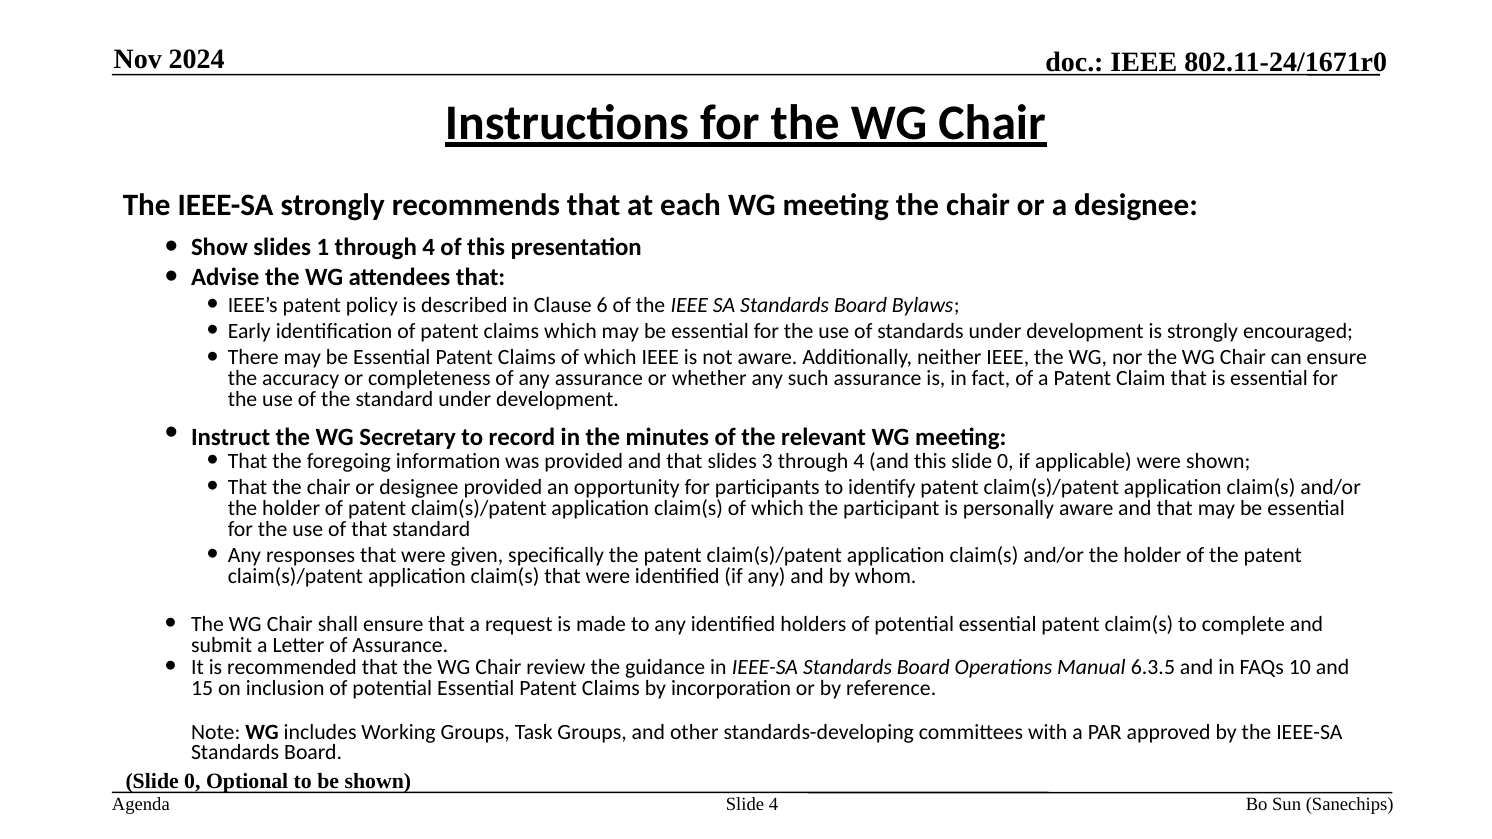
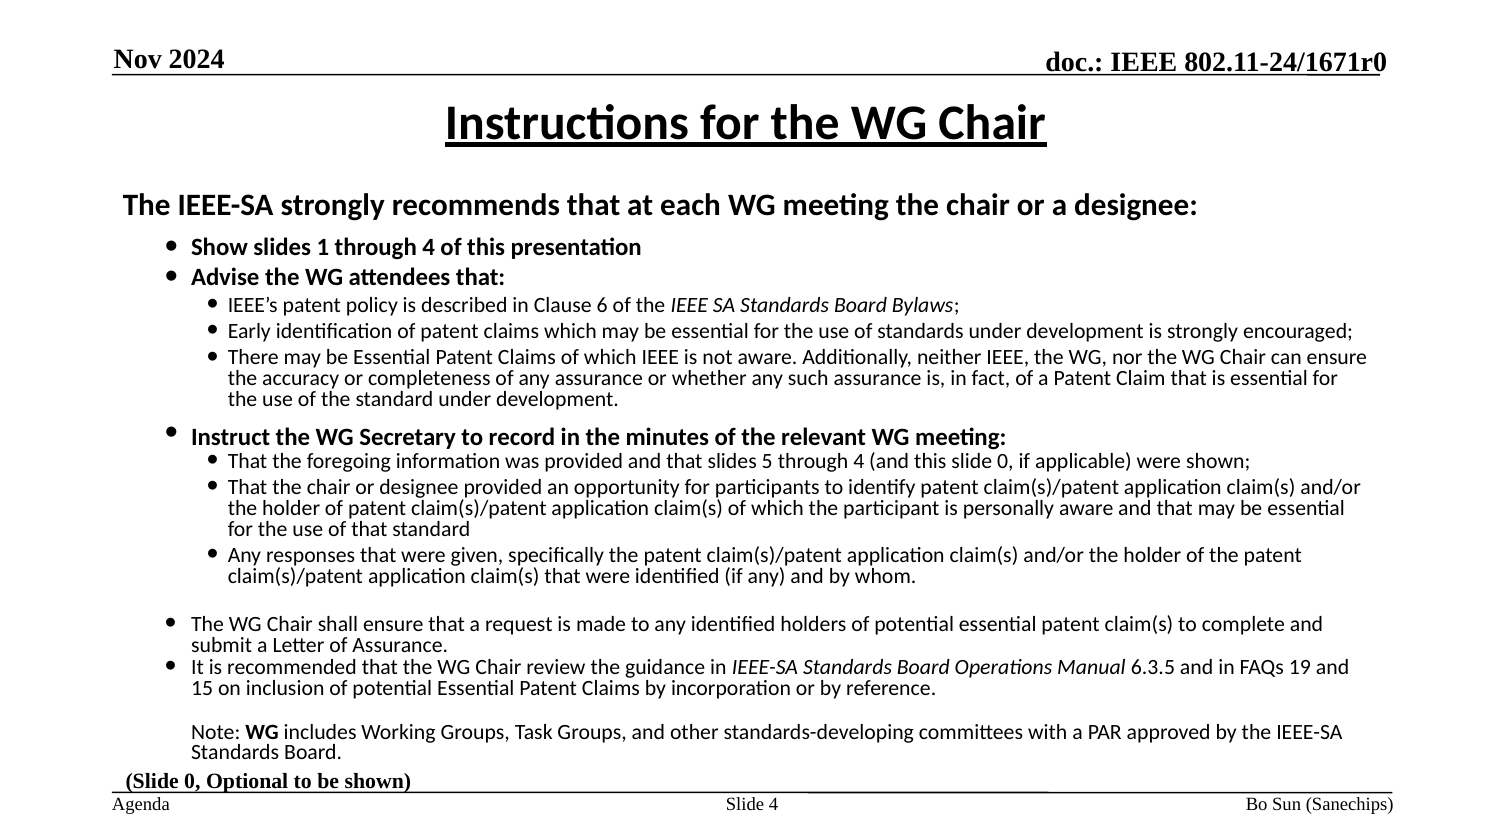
3: 3 -> 5 (767, 461)
10: 10 -> 19 (1300, 667)
